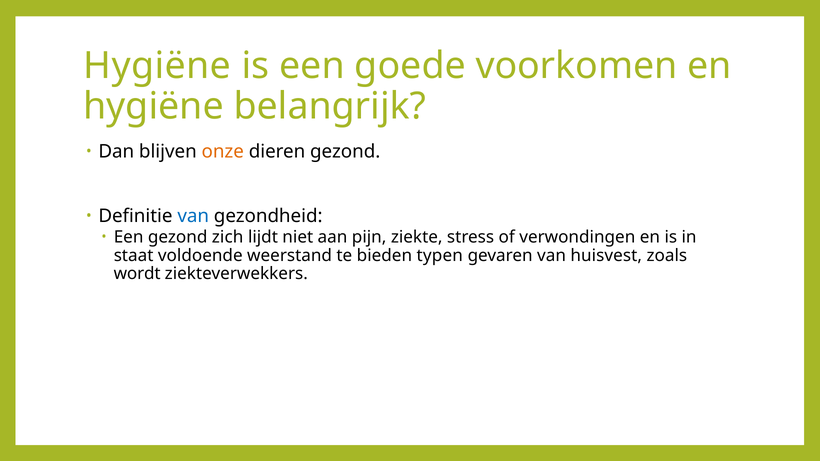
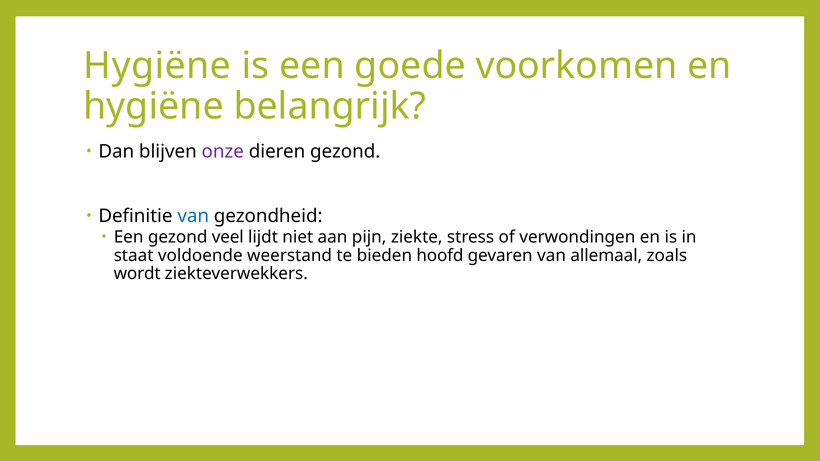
onze colour: orange -> purple (223, 151)
zich: zich -> veel (228, 237)
typen: typen -> hoofd (440, 256)
huisvest: huisvest -> allemaal (606, 256)
